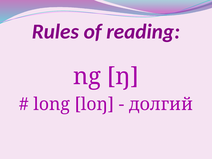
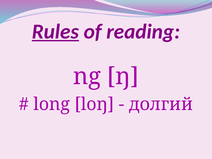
Rules underline: none -> present (55, 32)
